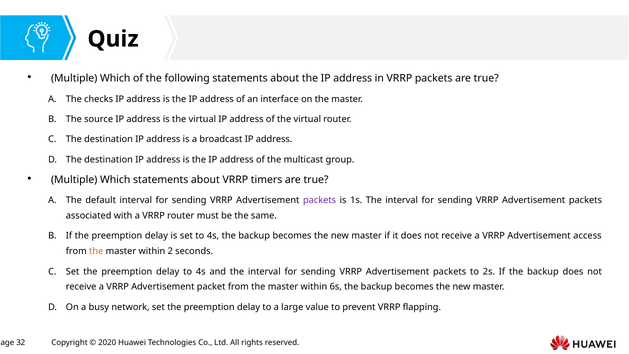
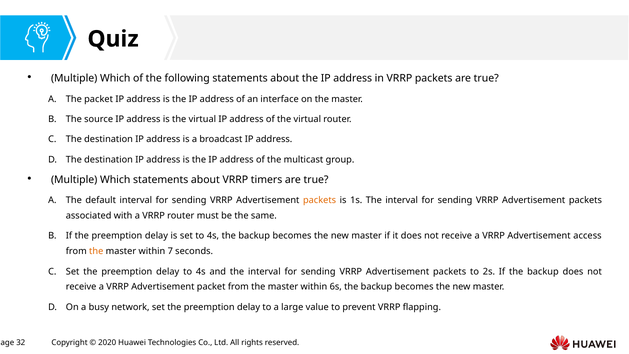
The checks: checks -> packet (99, 99)
packets colour: purple -> orange (320, 200)
2: 2 -> 7 (170, 251)
